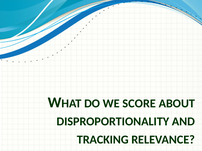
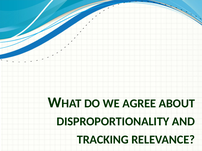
SCORE: SCORE -> AGREE (139, 104)
